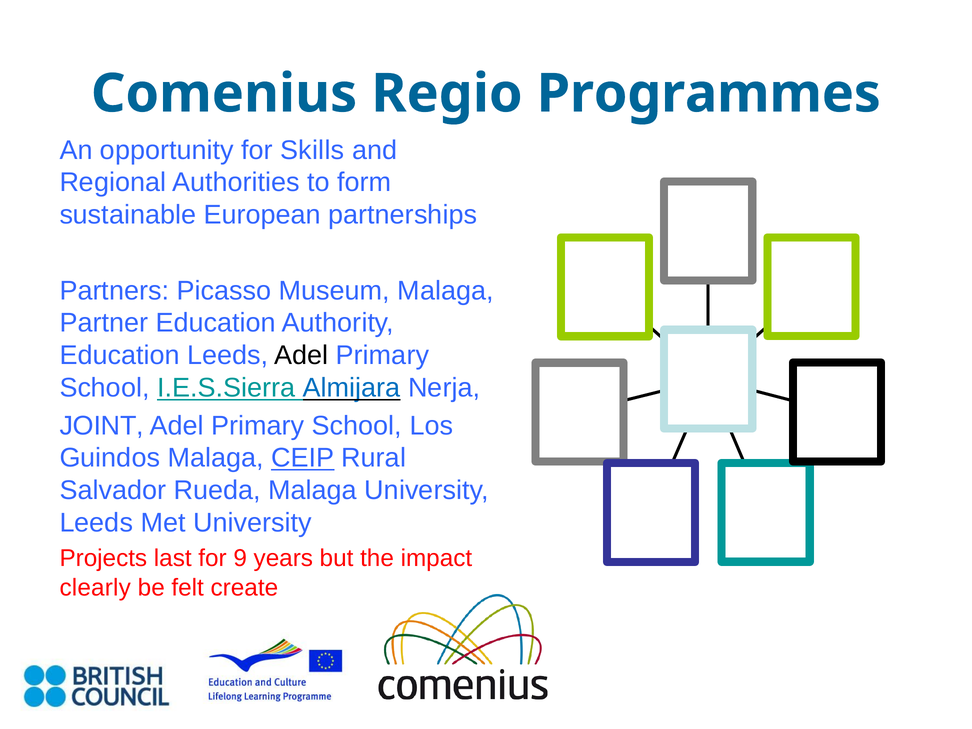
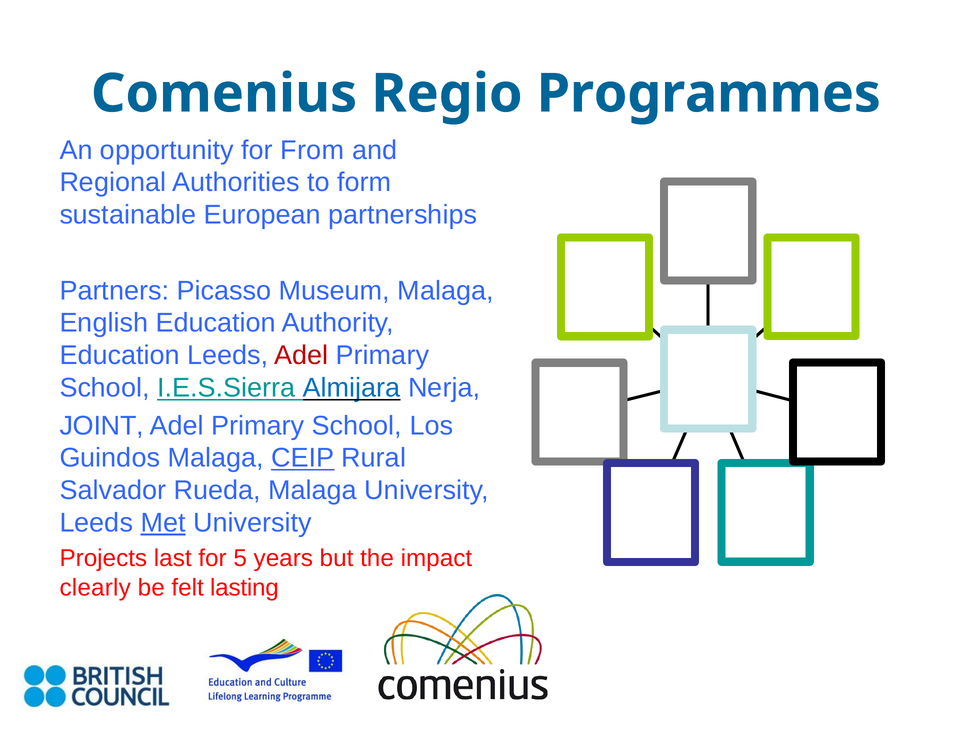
Skills: Skills -> From (312, 150)
Partner: Partner -> English (104, 323)
Adel colour: black -> red (301, 355)
Met underline: none -> present (163, 523)
9: 9 -> 5 (240, 558)
create: create -> lasting (244, 588)
